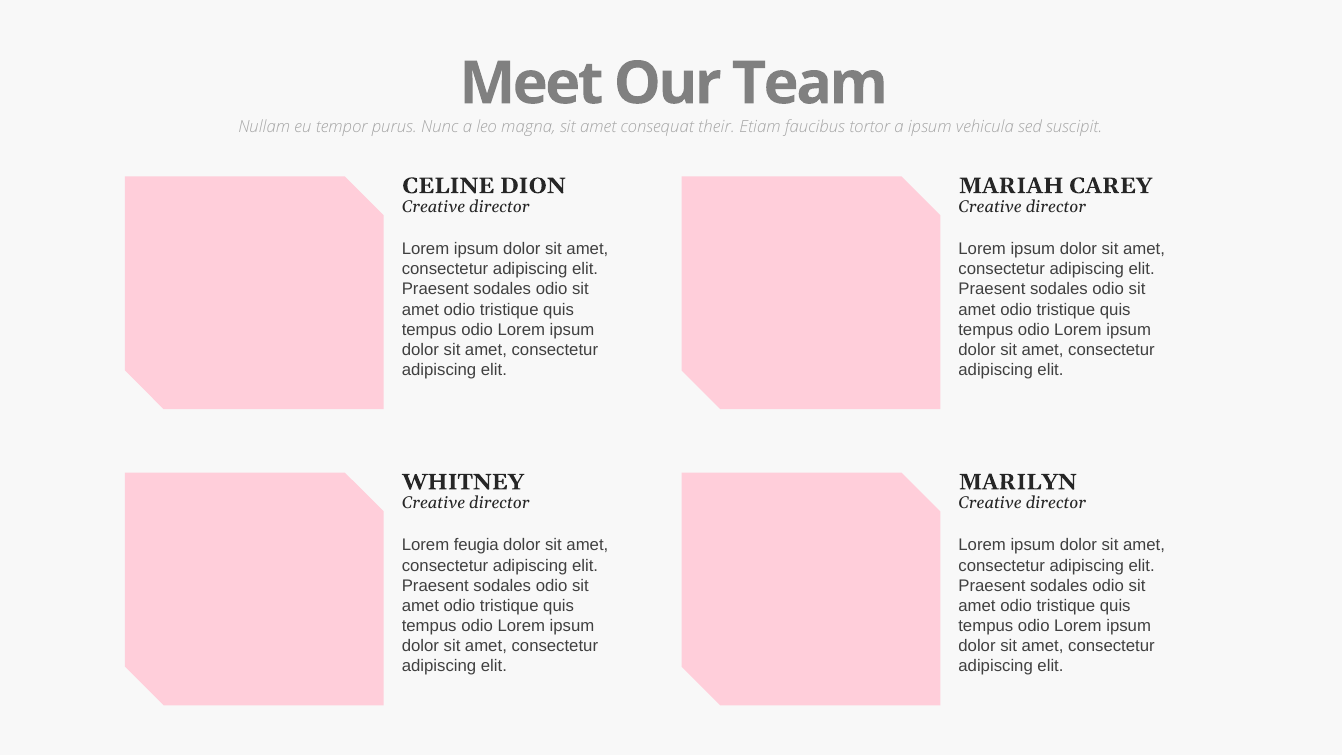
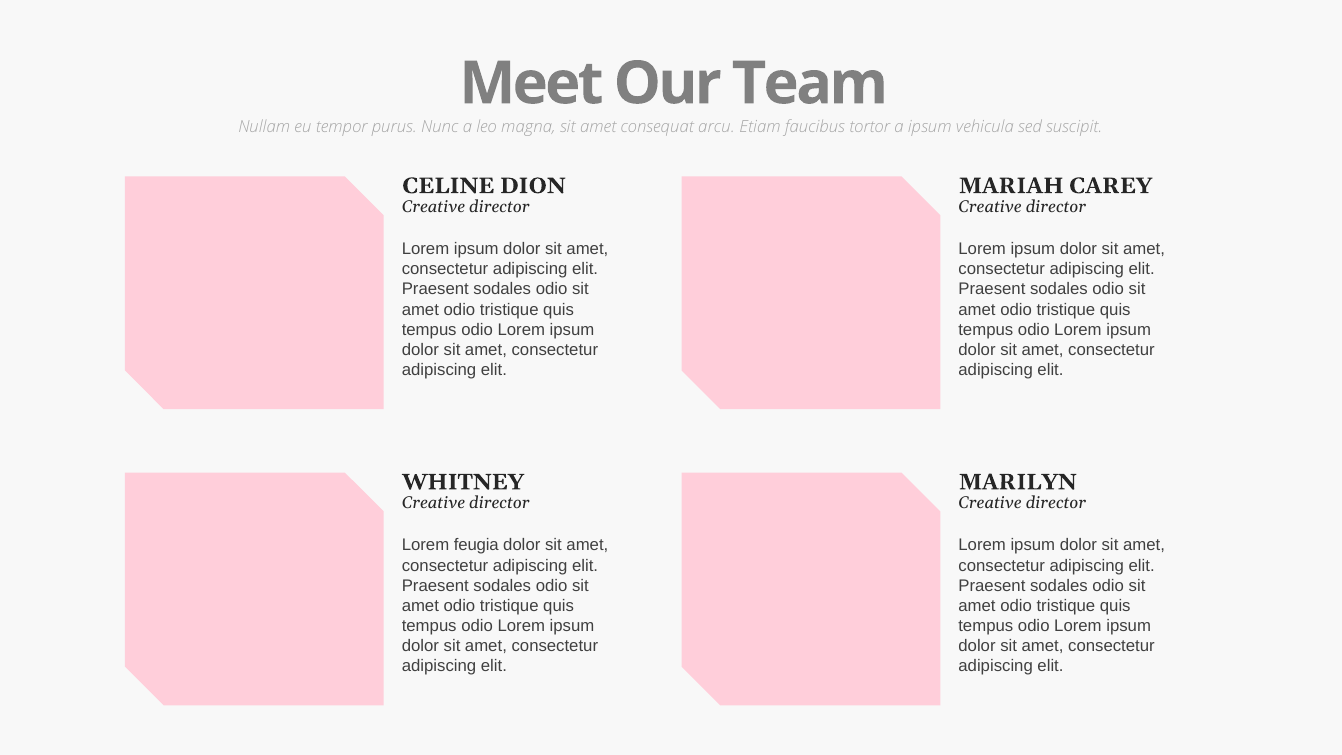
their: their -> arcu (717, 127)
